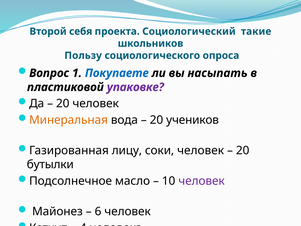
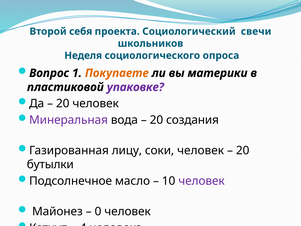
такие: такие -> свечи (256, 31)
Пользу: Пользу -> Неделя (83, 55)
Покупаете colour: blue -> orange (117, 73)
насыпать: насыпать -> материки (218, 73)
Минеральная colour: orange -> purple (69, 120)
учеников: учеников -> создания (193, 120)
6: 6 -> 0 (98, 211)
